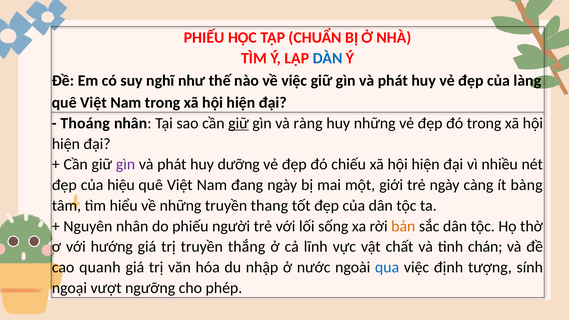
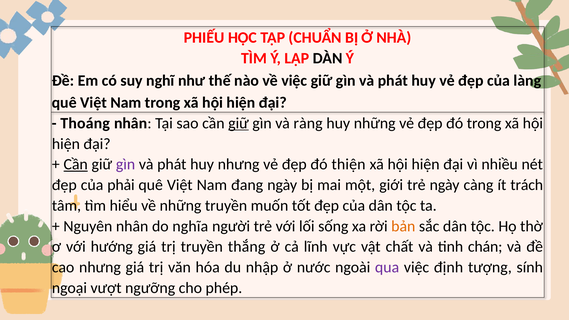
DÀN colour: blue -> black (328, 58)
Cần underline: none -> present (76, 164)
huy dưỡng: dưỡng -> nhưng (239, 164)
chiếu: chiếu -> thiện (348, 164)
hiệu: hiệu -> phải (121, 185)
bàng: bàng -> trách (527, 185)
thang: thang -> muốn (270, 206)
do phiếu: phiếu -> nghĩa (190, 226)
cao quanh: quanh -> nhưng (100, 267)
qua colour: blue -> purple (387, 267)
